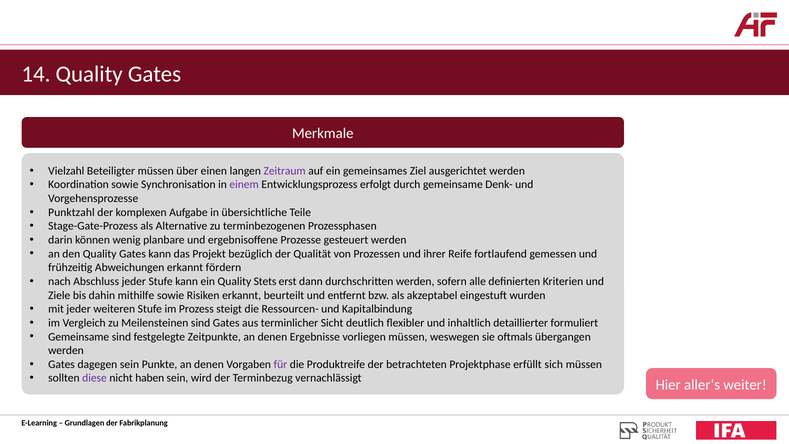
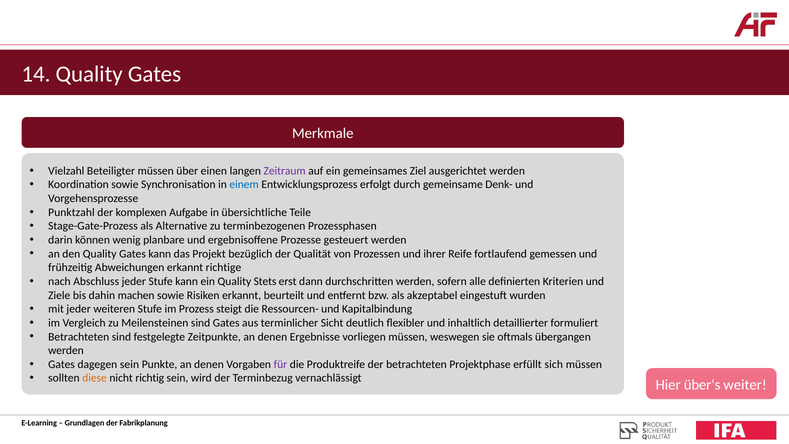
einem colour: purple -> blue (244, 185)
fördern: fördern -> richtige (223, 267)
mithilfe: mithilfe -> machen (136, 295)
Gemeinsame: Gemeinsame -> Betrachteten (79, 337)
diese colour: purple -> orange (95, 378)
haben: haben -> richtig (150, 378)
aller‘s: aller‘s -> über‘s (702, 384)
